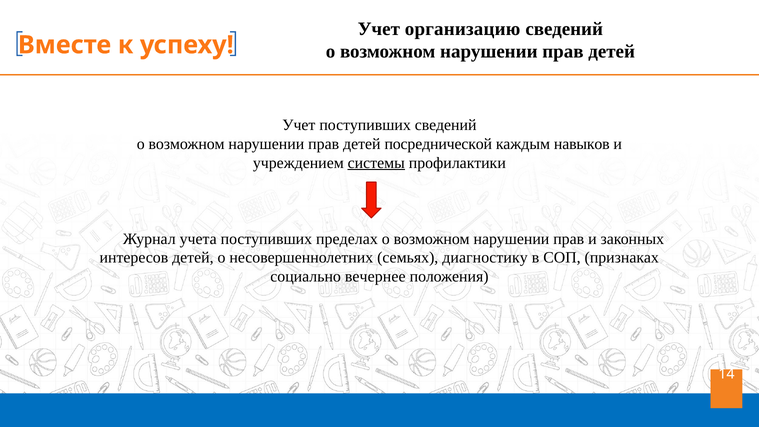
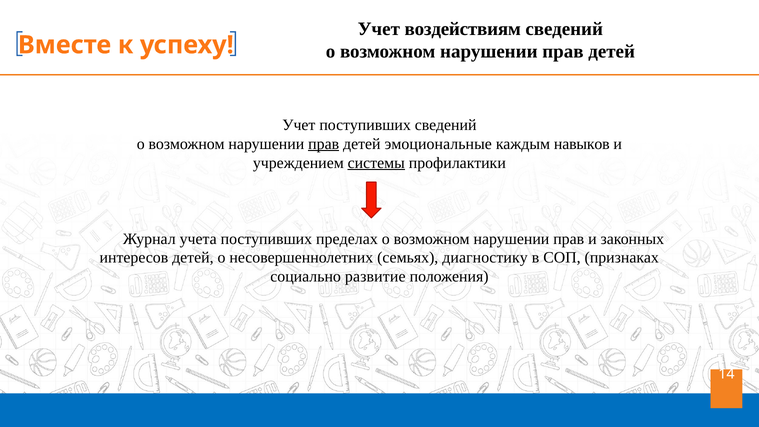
организацию: организацию -> воздействиям (463, 29)
прав underline: none -> present (324, 144)
посреднической: посреднической -> эмоциональные (438, 144)
вечернее: вечернее -> развитие (375, 277)
